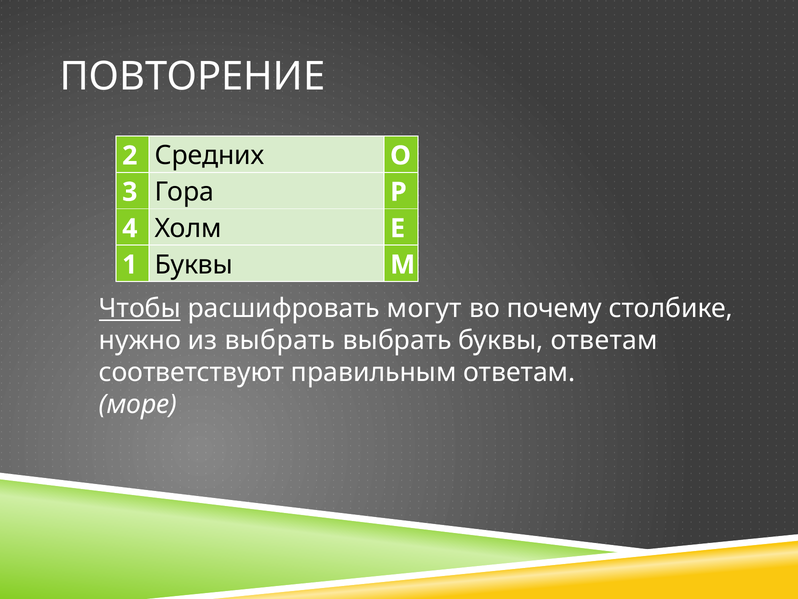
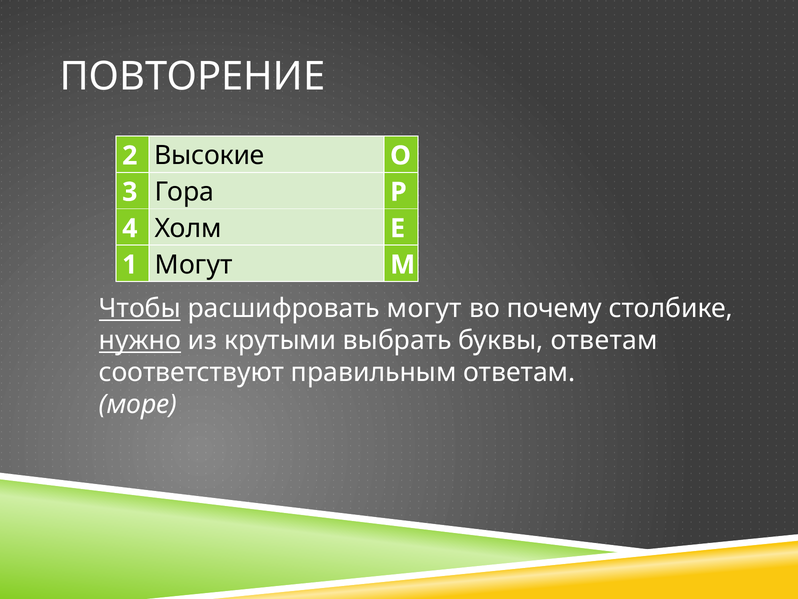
Средних: Средних -> Высокие (209, 156)
1 Буквы: Буквы -> Могут (194, 265)
нужно underline: none -> present (140, 340)
из выбрать: выбрать -> крутыми (280, 340)
